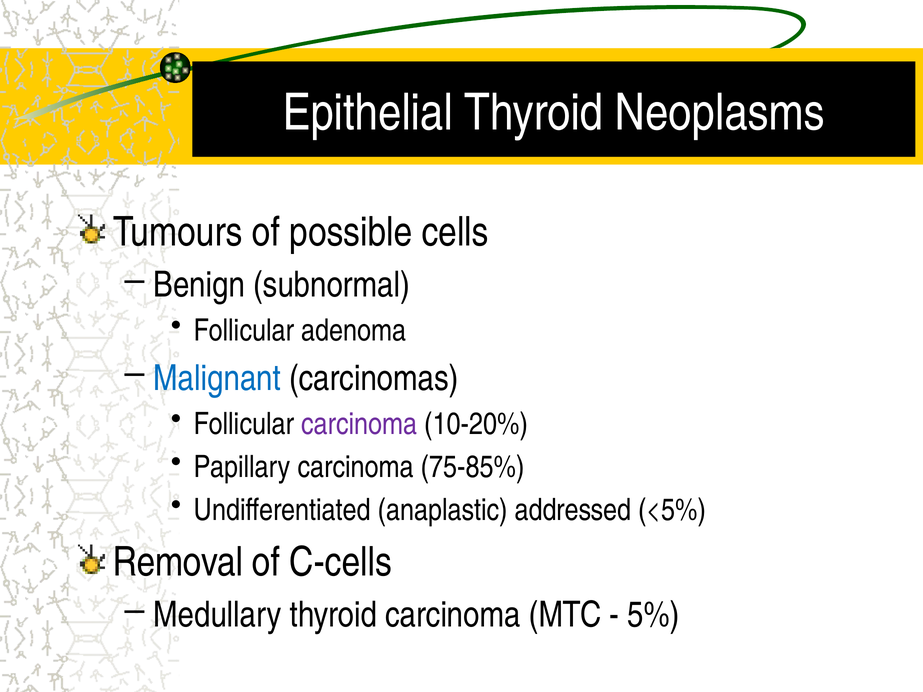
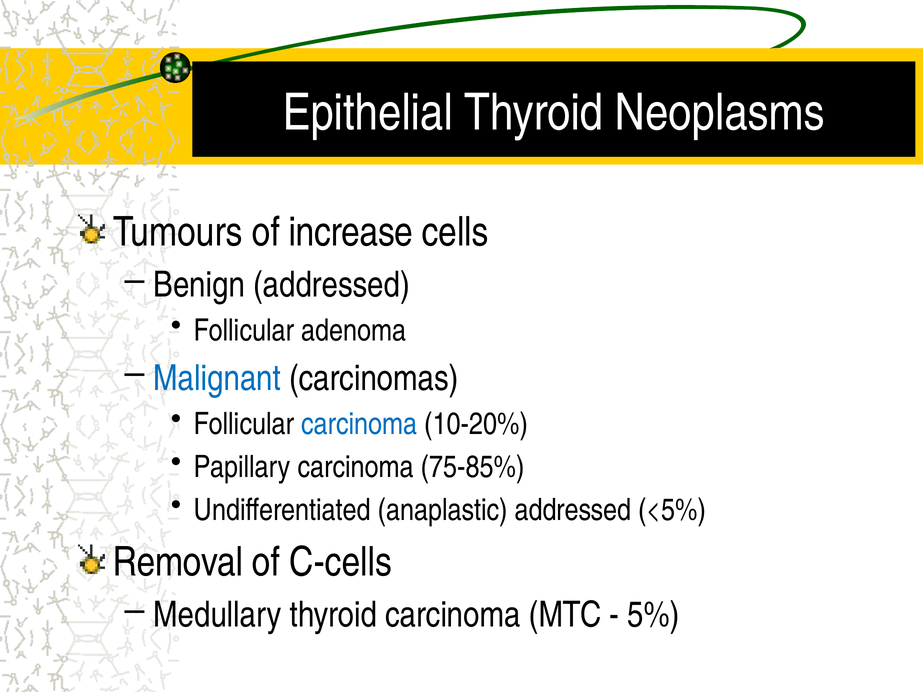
possible: possible -> increase (351, 232)
Benign subnormal: subnormal -> addressed (331, 285)
carcinoma colour: purple -> blue (359, 424)
